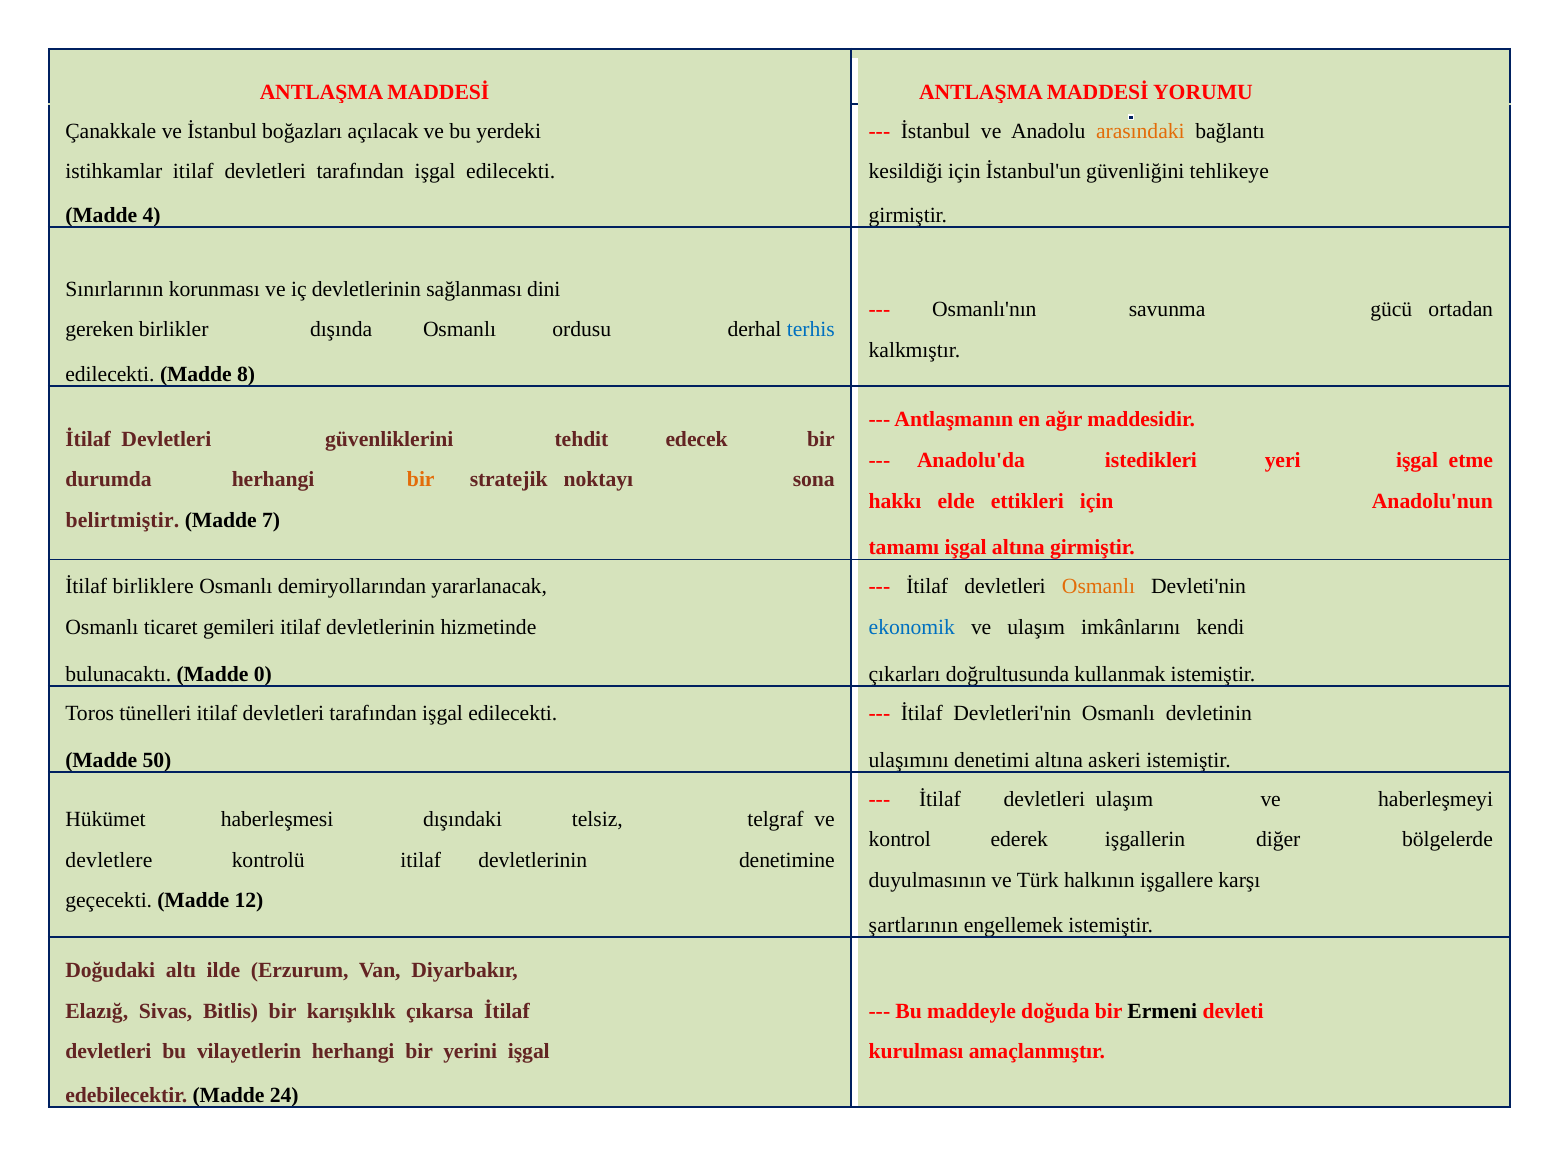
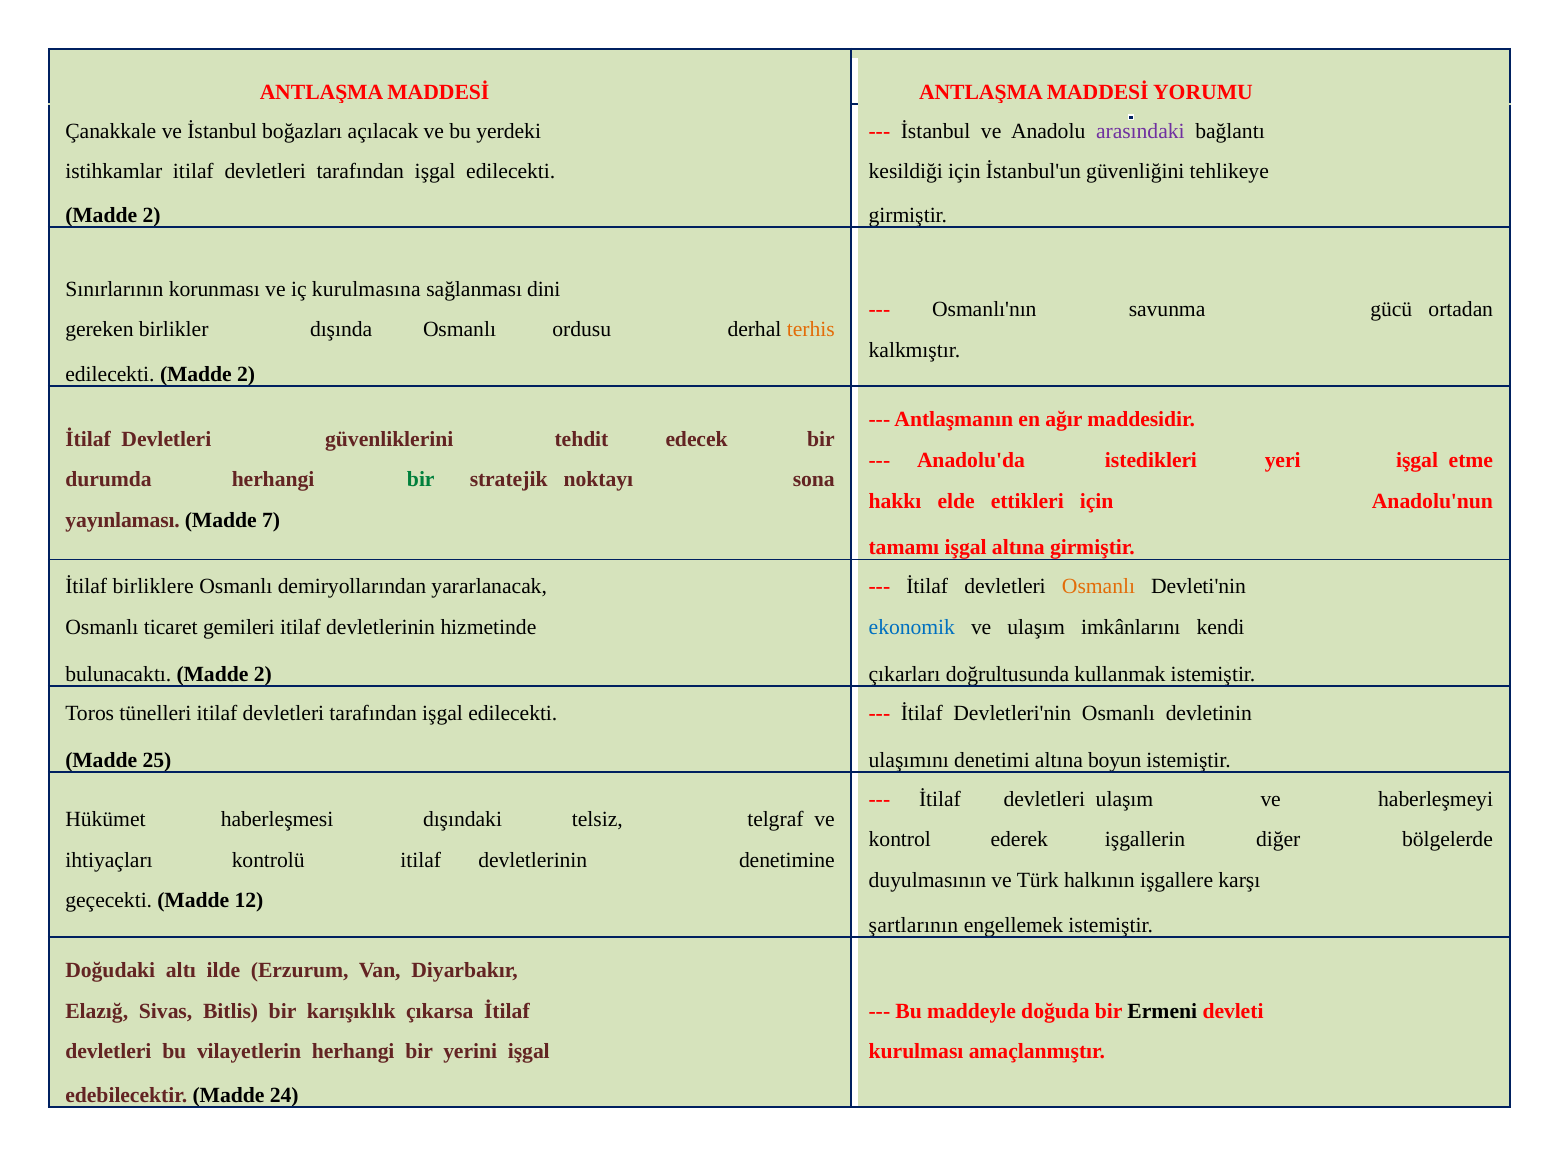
arasındaki colour: orange -> purple (1140, 131)
4: 4 -> 2 (152, 216)
iç devletlerinin: devletlerinin -> kurulmasına (366, 289)
terhis colour: blue -> orange (811, 330)
edilecekti Madde 8: 8 -> 2 (246, 374)
bir colour: orange -> green (421, 480)
belirtmiştir: belirtmiştir -> yayınlaması (123, 521)
bulunacaktı Madde 0: 0 -> 2 (263, 674)
50: 50 -> 25 (157, 760)
askeri: askeri -> boyun (1115, 760)
devletlere: devletlere -> ihtiyaçları (109, 860)
